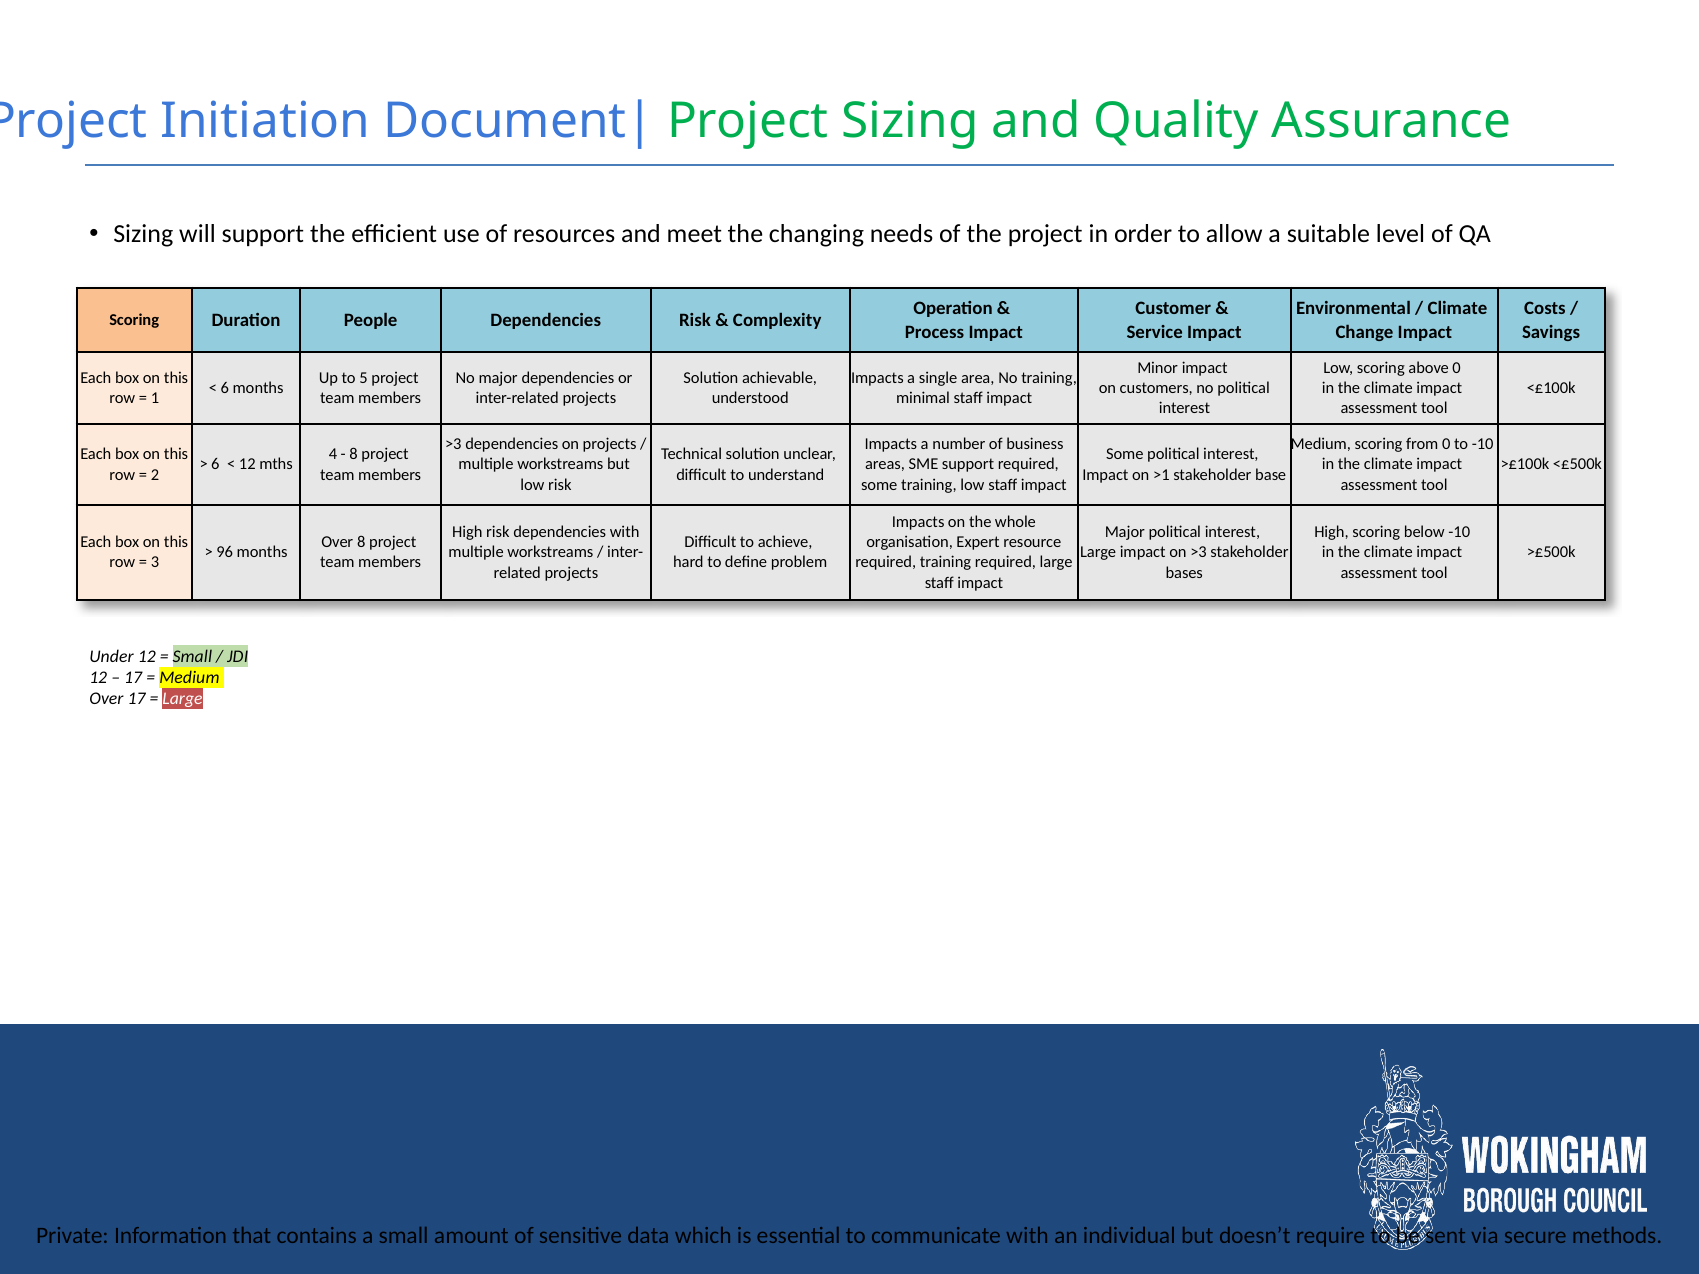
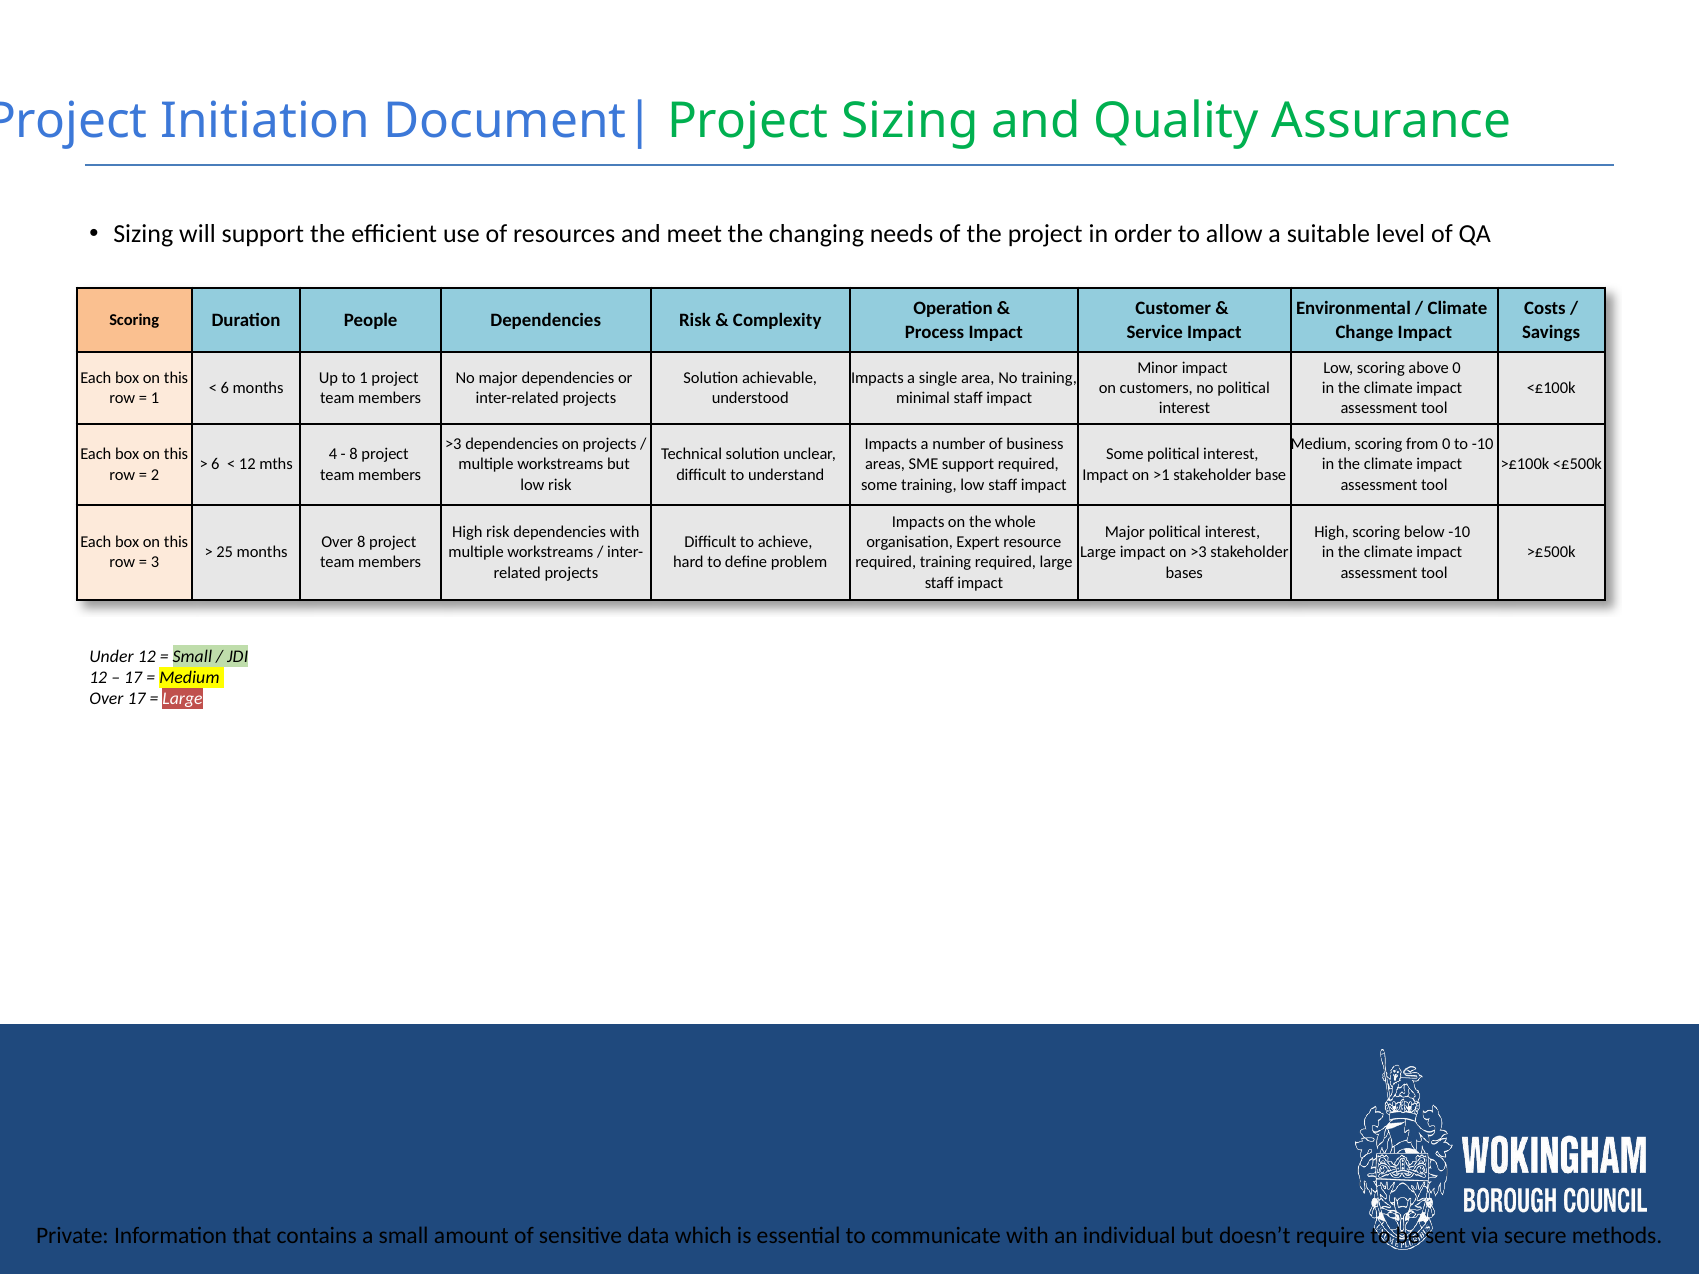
to 5: 5 -> 1 (364, 378)
96: 96 -> 25 (225, 553)
